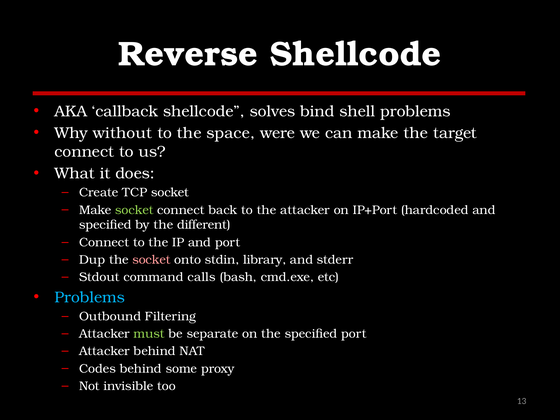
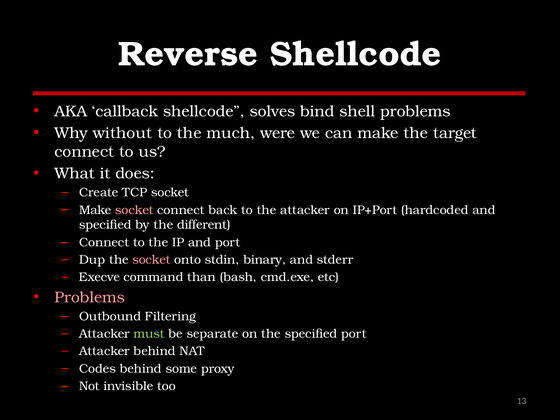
space: space -> much (231, 133)
socket colour: light green -> pink (134, 210)
library: library -> binary (265, 260)
Stdout: Stdout -> Execve (99, 277)
calls: calls -> than (202, 277)
Problems colour: light blue -> pink (90, 297)
